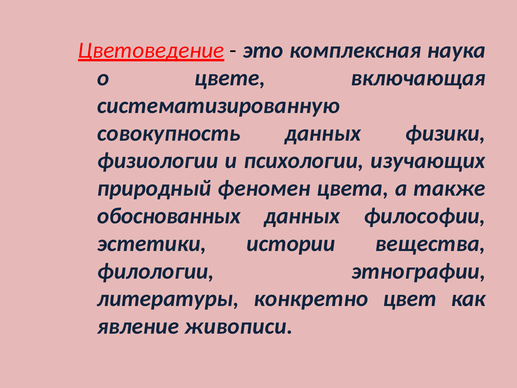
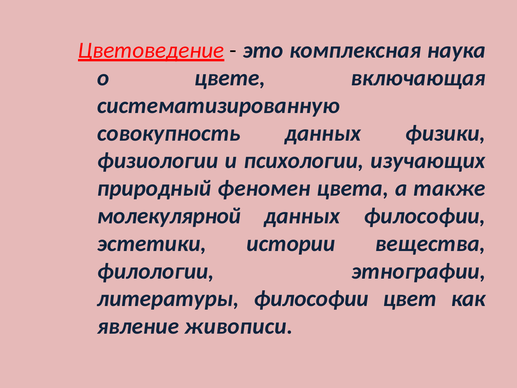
обоснованных: обоснованных -> молекулярной (169, 216)
литературы конкретно: конкретно -> философии (311, 299)
